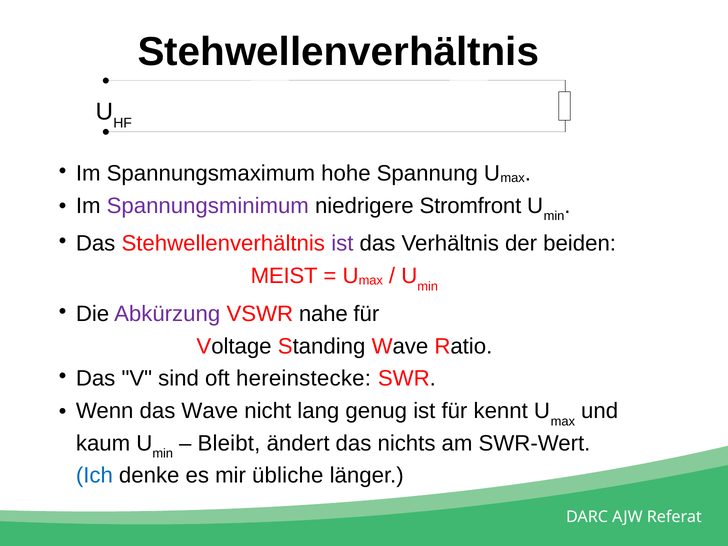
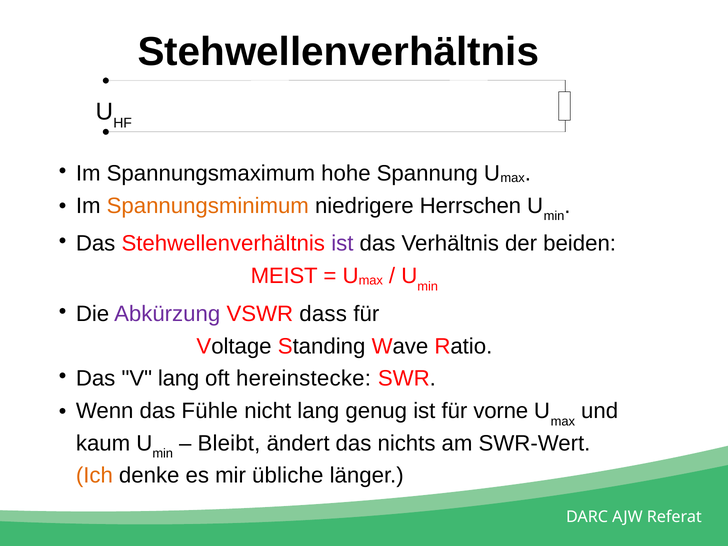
Spannungsminimum colour: purple -> orange (208, 206)
Stromfront: Stromfront -> Herrschen (470, 206)
nahe: nahe -> dass (323, 314)
V sind: sind -> lang (179, 379)
das Wave: Wave -> Fühle (210, 411)
kennt: kennt -> vorne (501, 411)
Ich colour: blue -> orange (94, 475)
